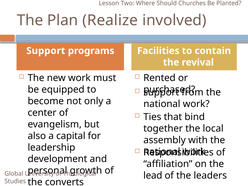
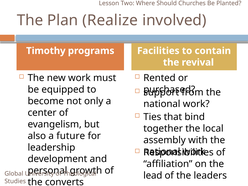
Support: Support -> Timothy (46, 51)
capital: capital -> future (71, 136)
